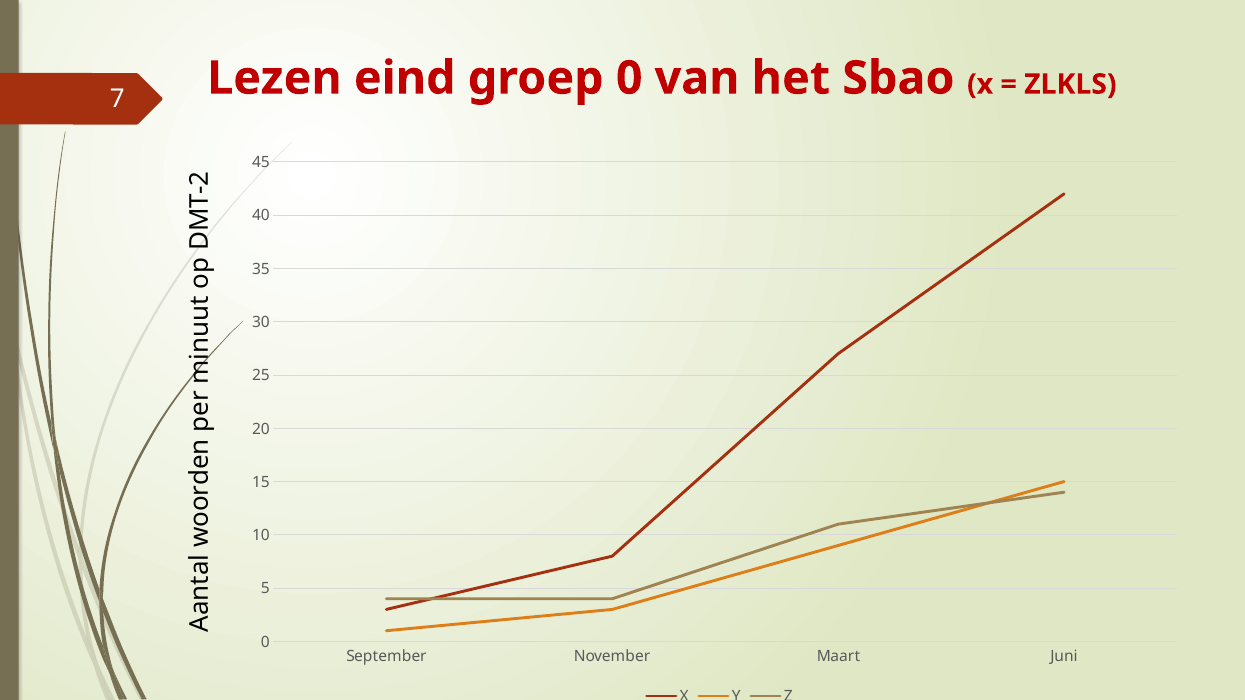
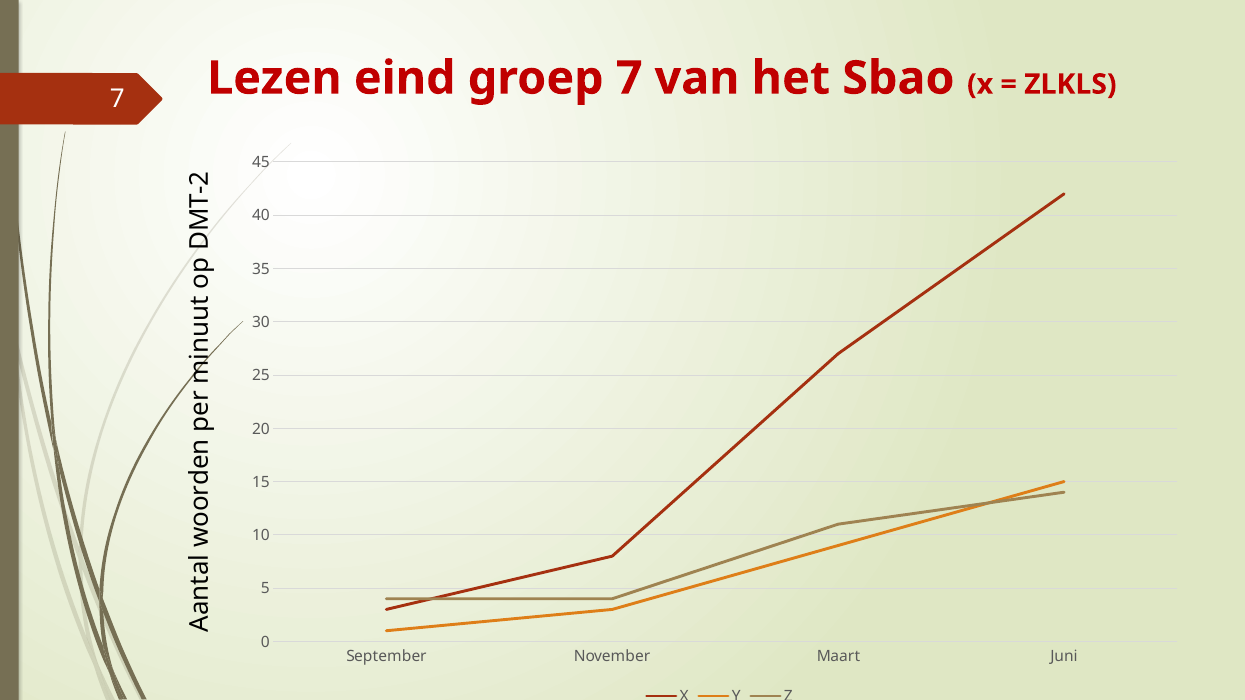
groep 0: 0 -> 7 (629, 78)
